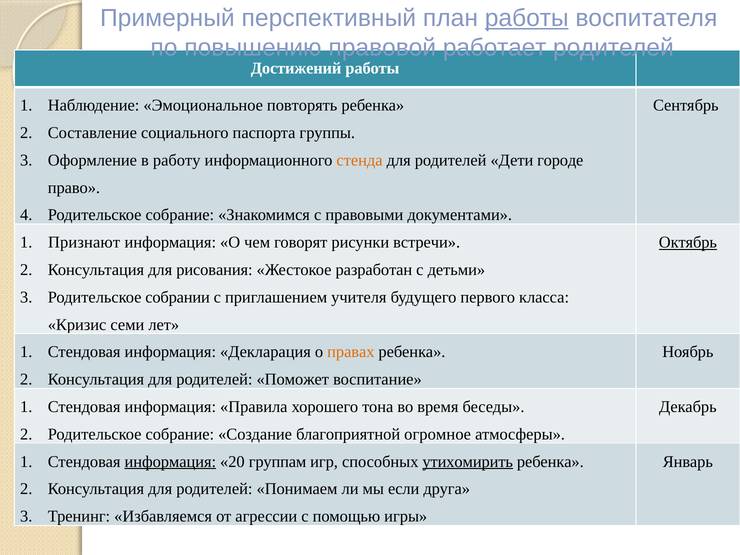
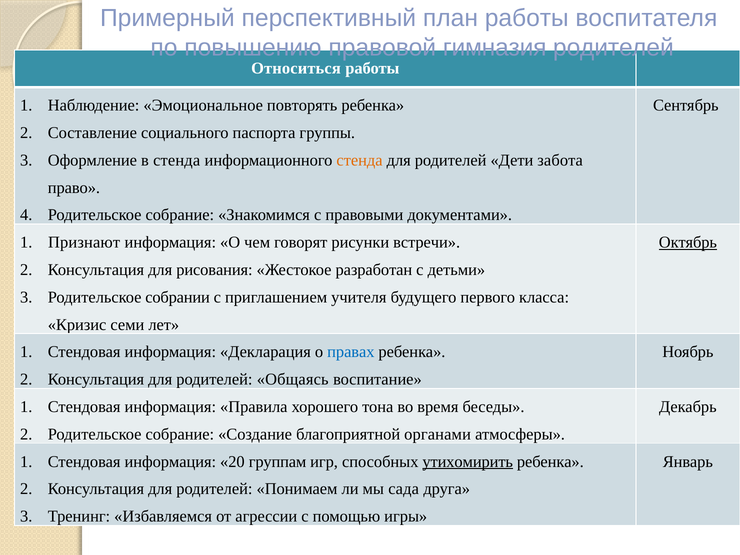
работы underline: present -> none (527, 18)
работает: работает -> гимназия (495, 48)
Достижений: Достижений -> Относиться (296, 68)
в работу: работу -> стенда (177, 160)
городе: городе -> забота (560, 160)
правах colour: orange -> blue (351, 352)
Поможет: Поможет -> Общаясь (293, 379)
огромное: огромное -> органами (438, 434)
информация underline: present -> none (170, 462)
если: если -> сада (404, 489)
